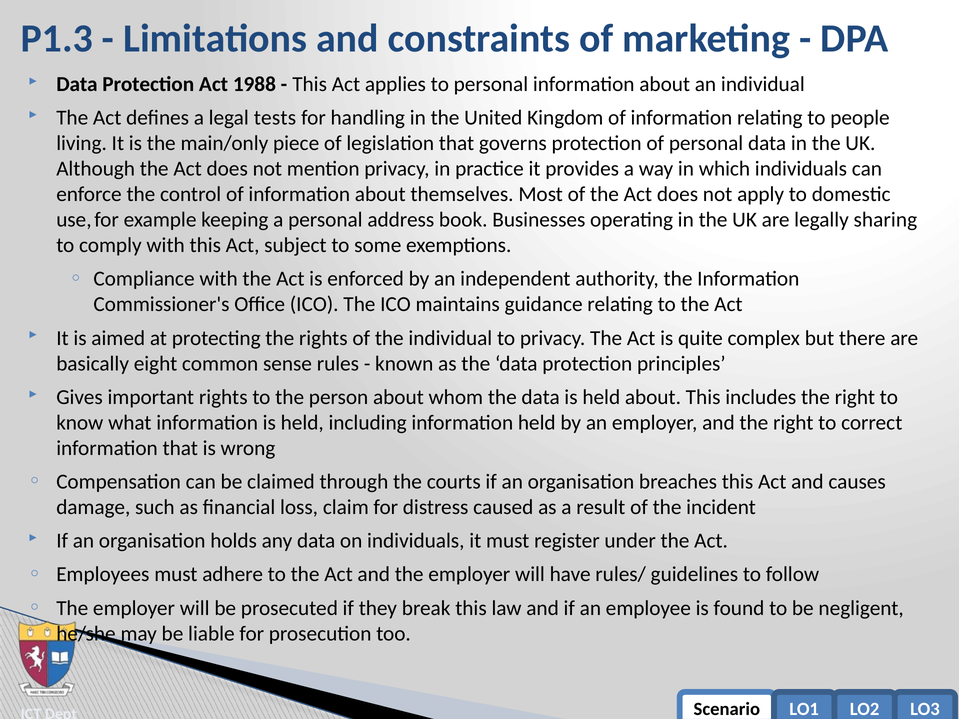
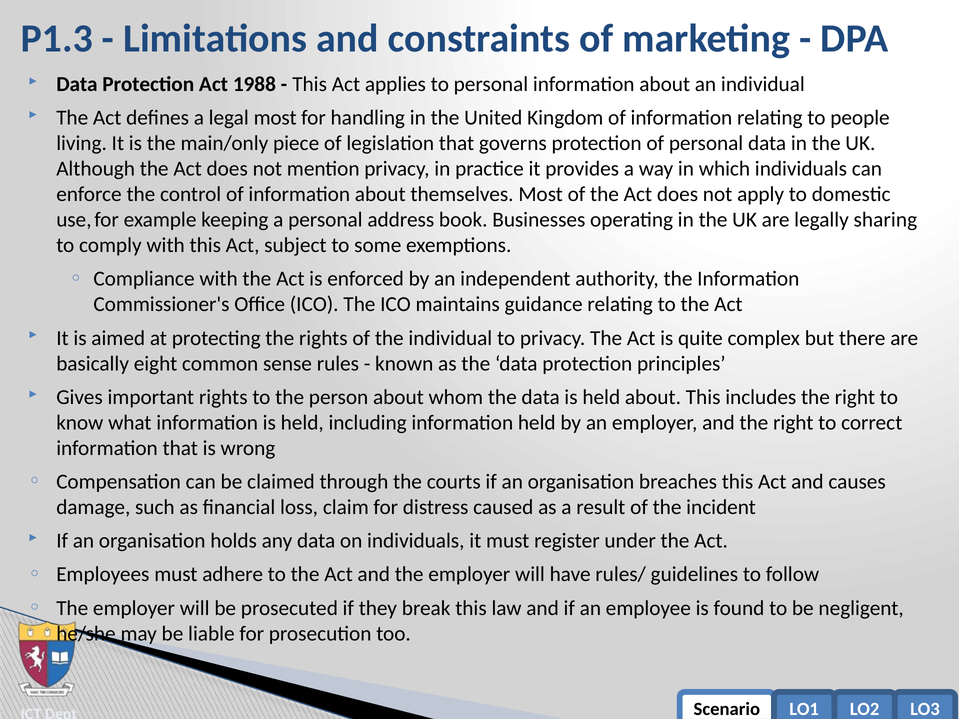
legal tests: tests -> most (275, 118)
